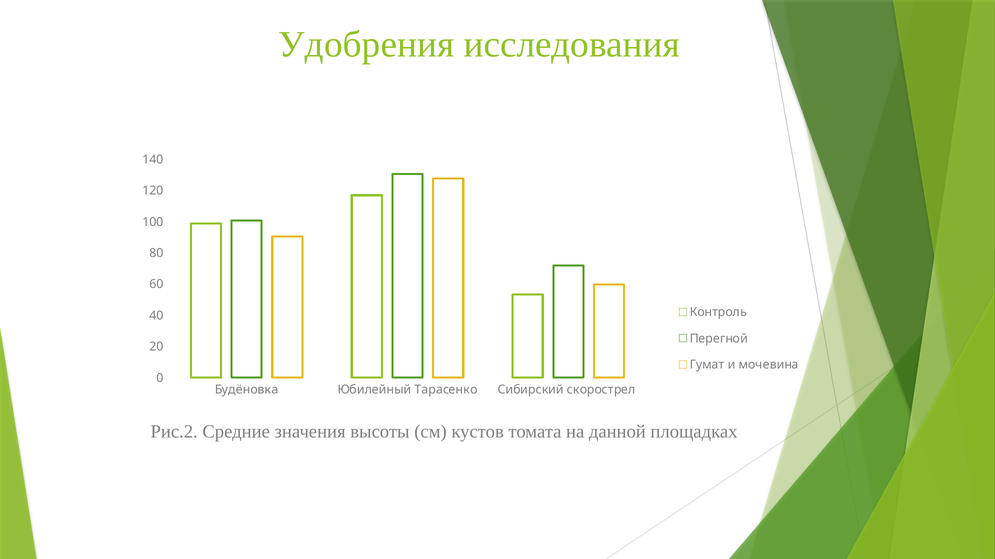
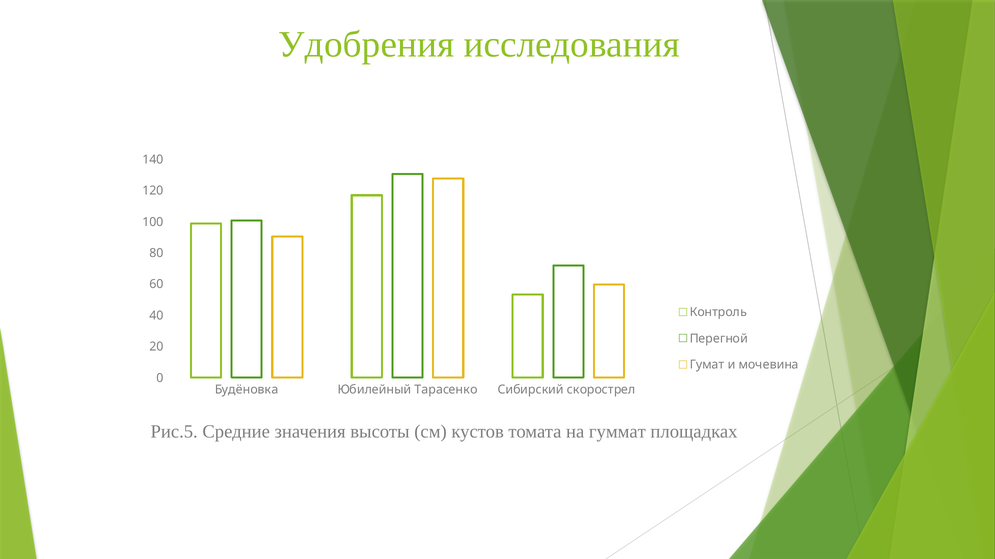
Рис.2: Рис.2 -> Рис.5 (174, 432)
данной: данной -> гуммат (617, 432)
